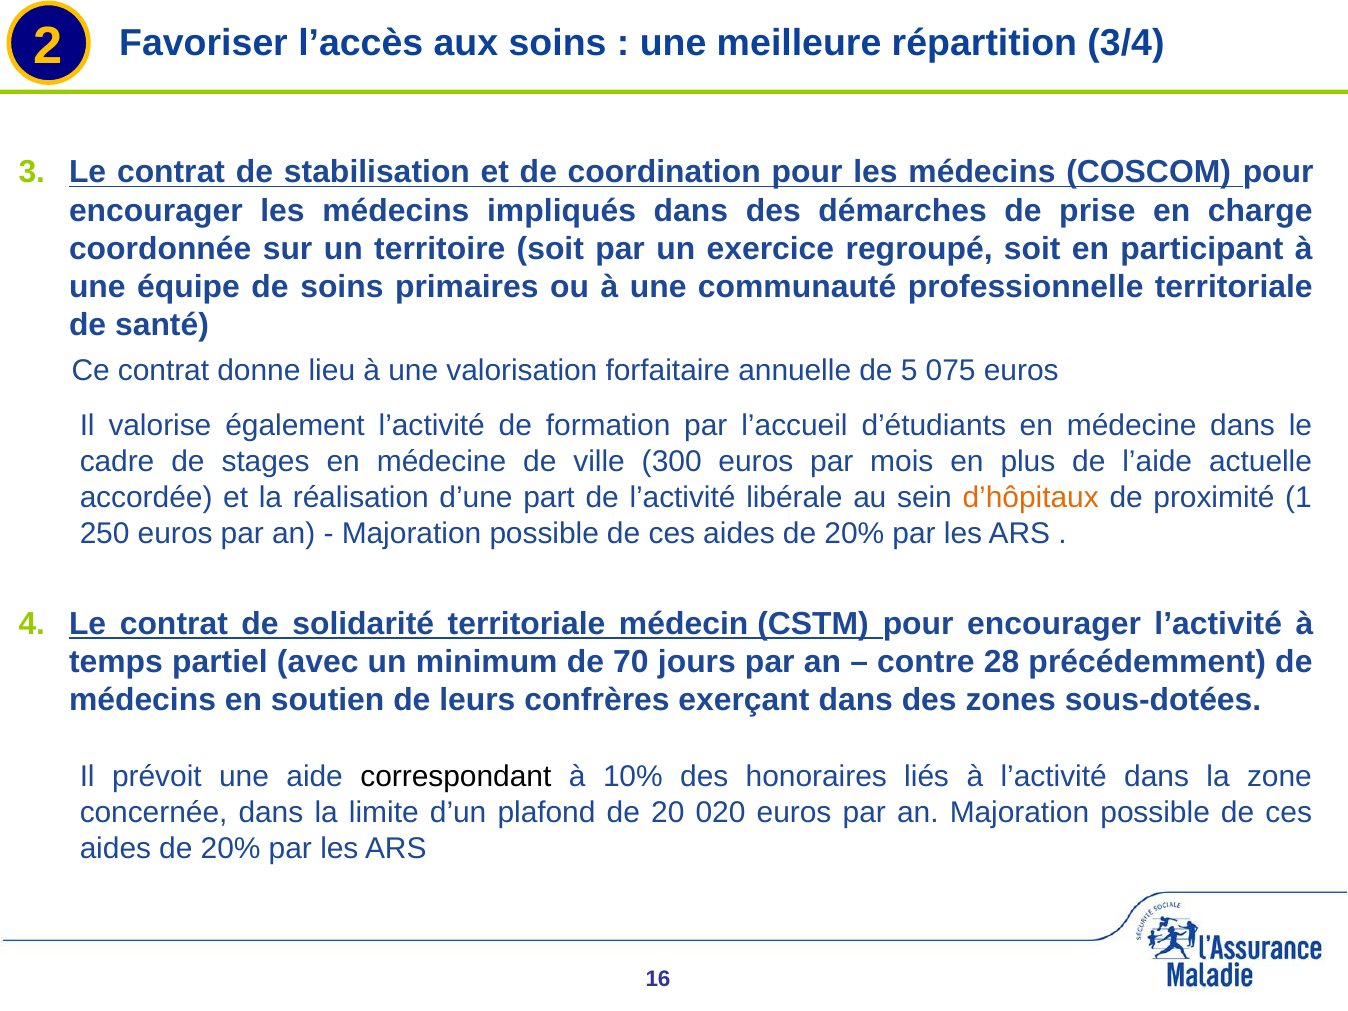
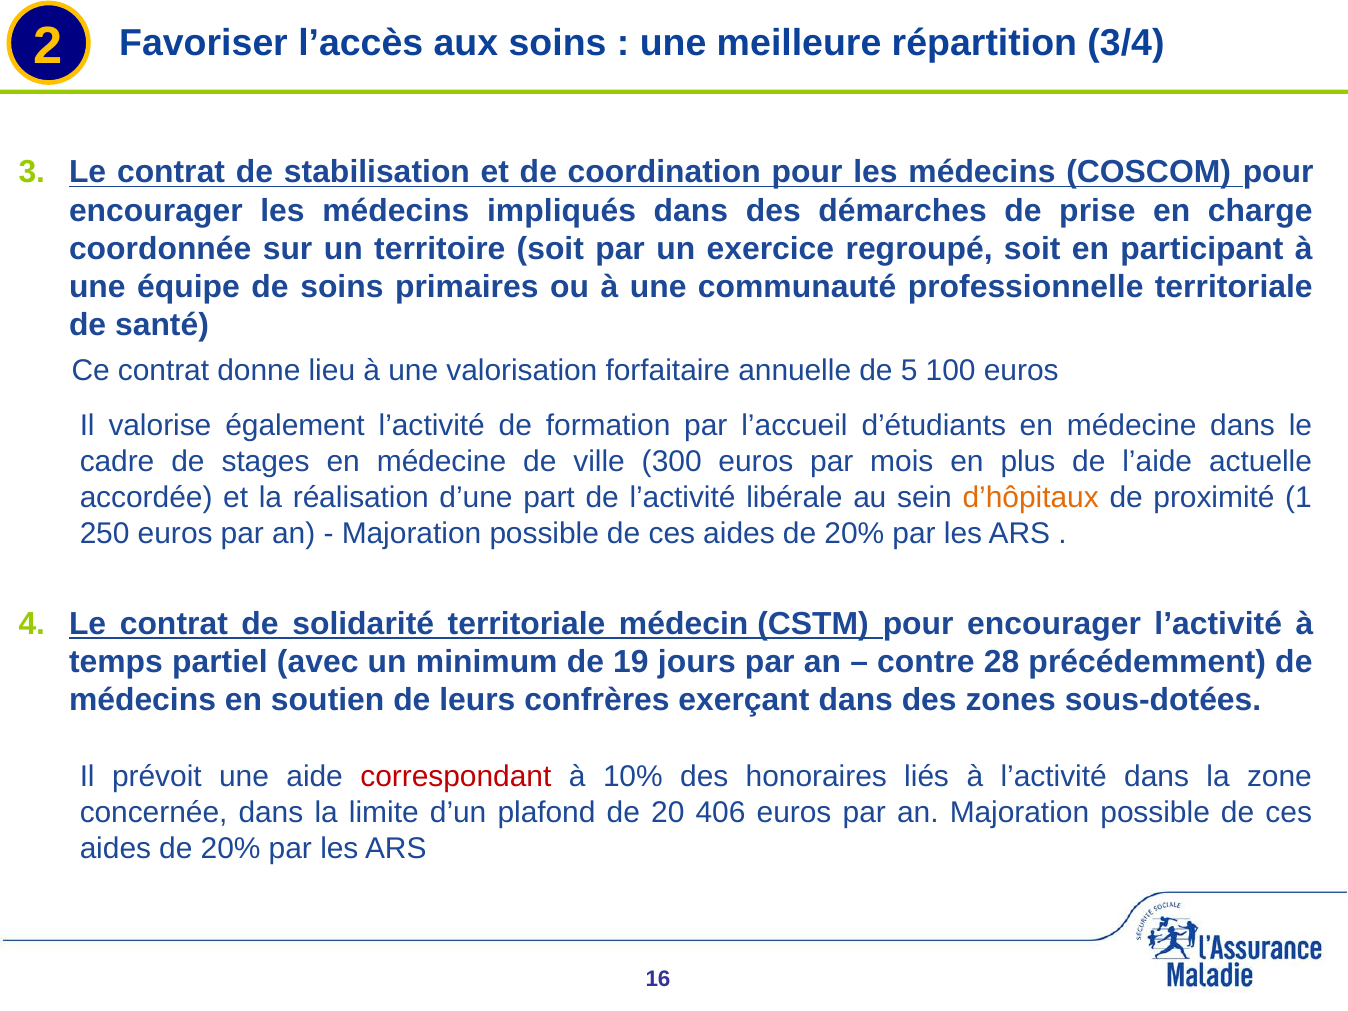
075: 075 -> 100 (951, 370)
70: 70 -> 19 (631, 662)
correspondant colour: black -> red (456, 777)
020: 020 -> 406 (721, 813)
